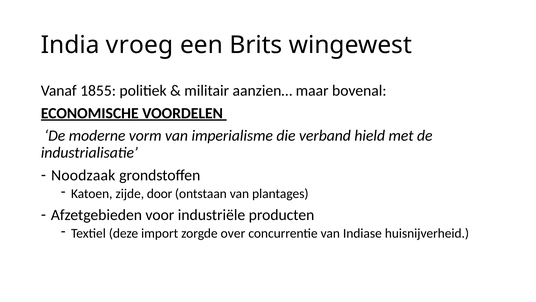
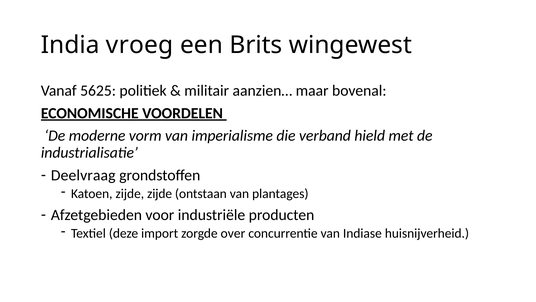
1855: 1855 -> 5625 (98, 91)
Noodzaak: Noodzaak -> Deelvraag (83, 175)
zijde door: door -> zijde (160, 193)
